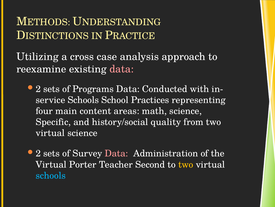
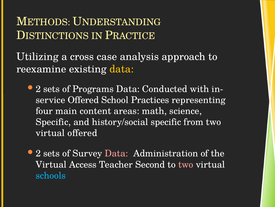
data colour: pink -> yellow (122, 69)
Schools: Schools -> Offered (83, 100)
history/social quality: quality -> specific (166, 122)
virtual science: science -> offered (82, 133)
Porter: Porter -> Access (83, 164)
two colour: yellow -> pink (186, 164)
